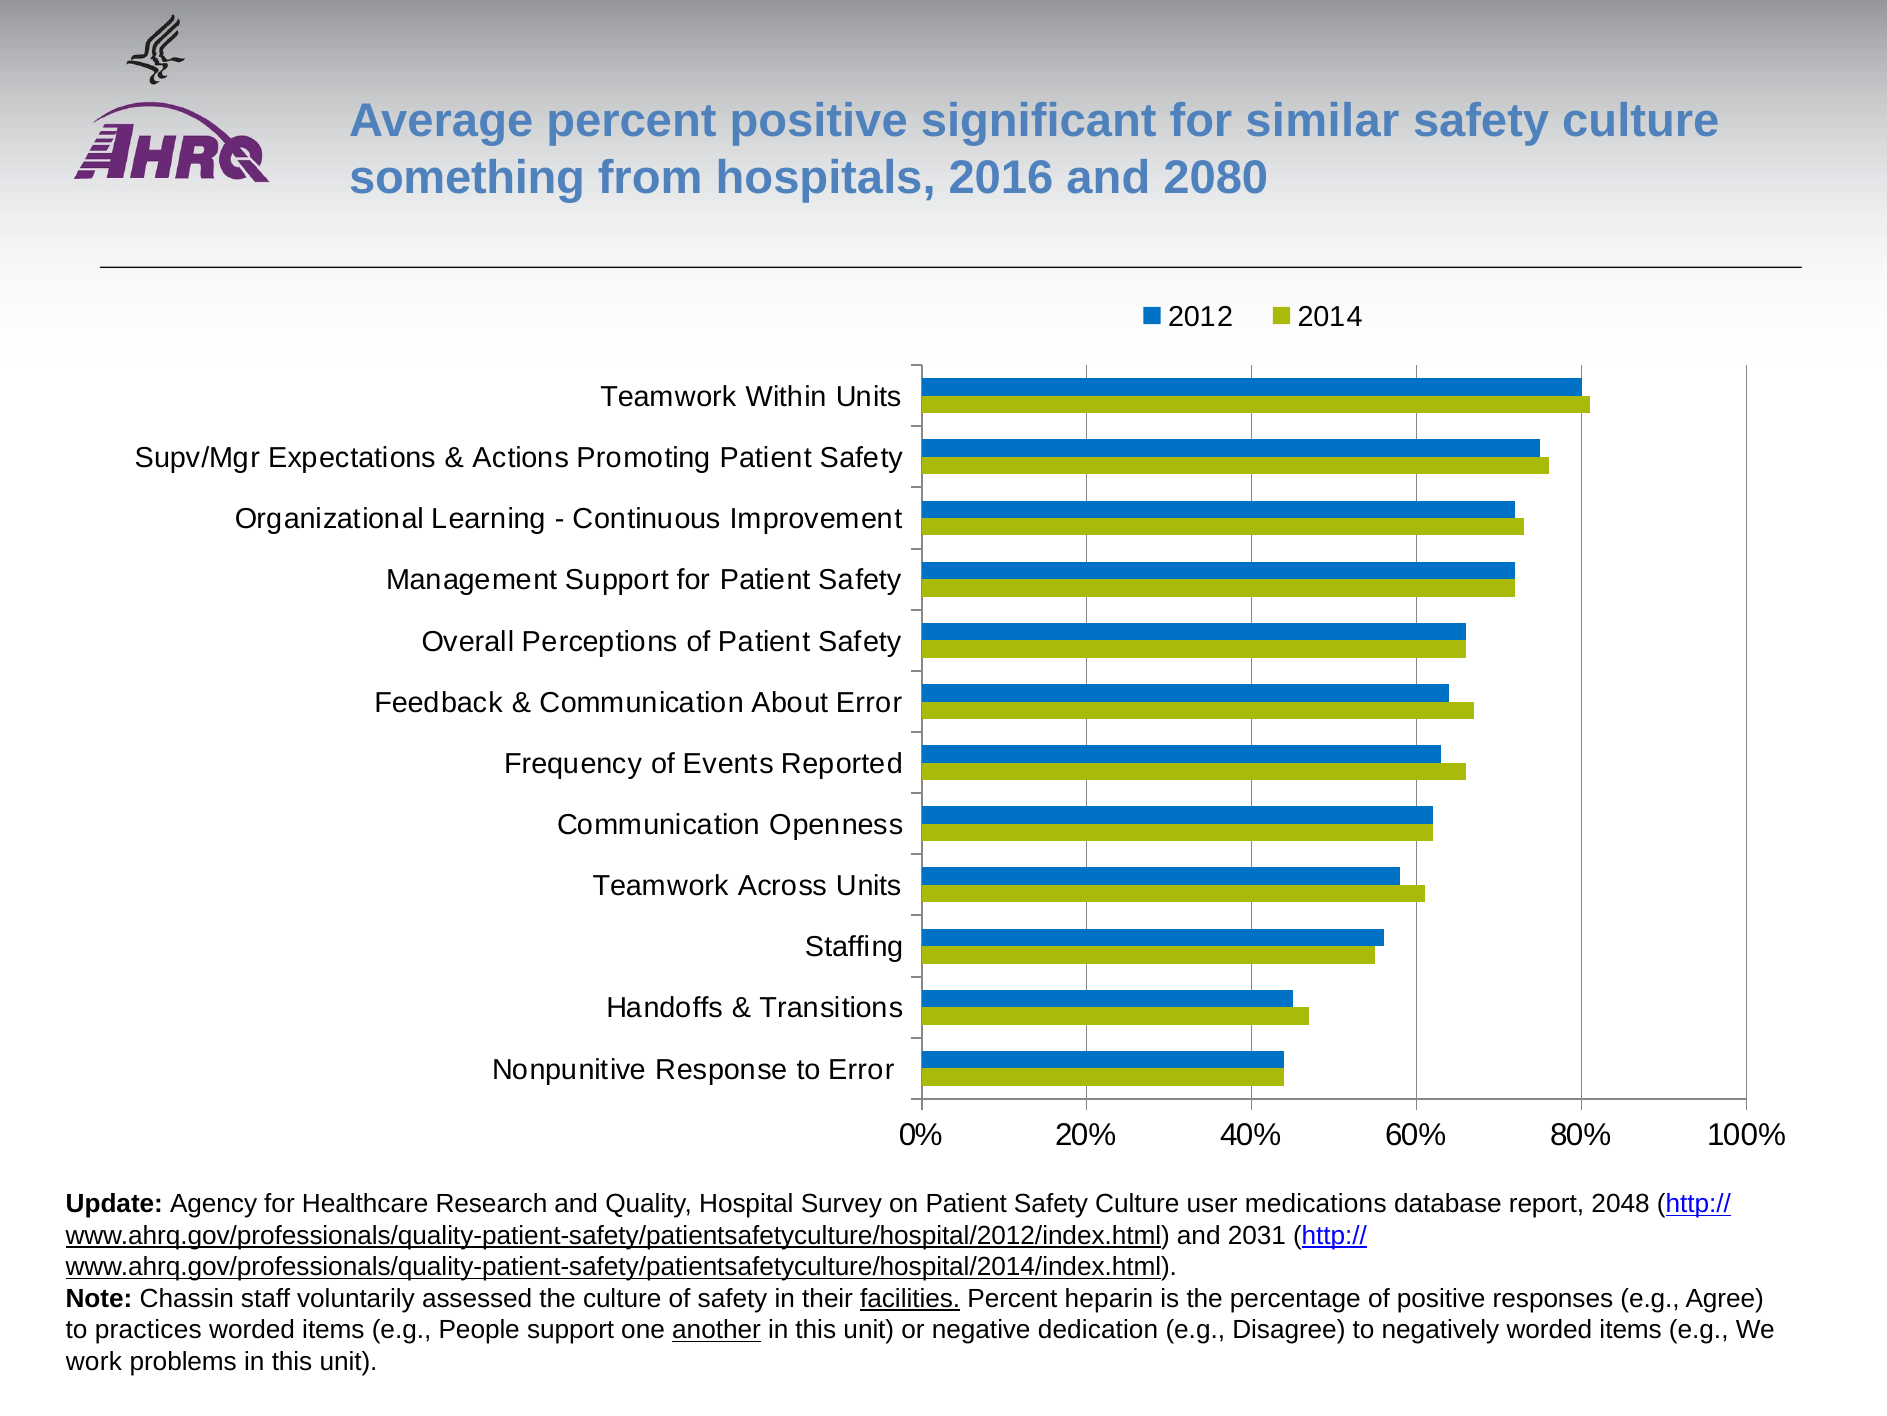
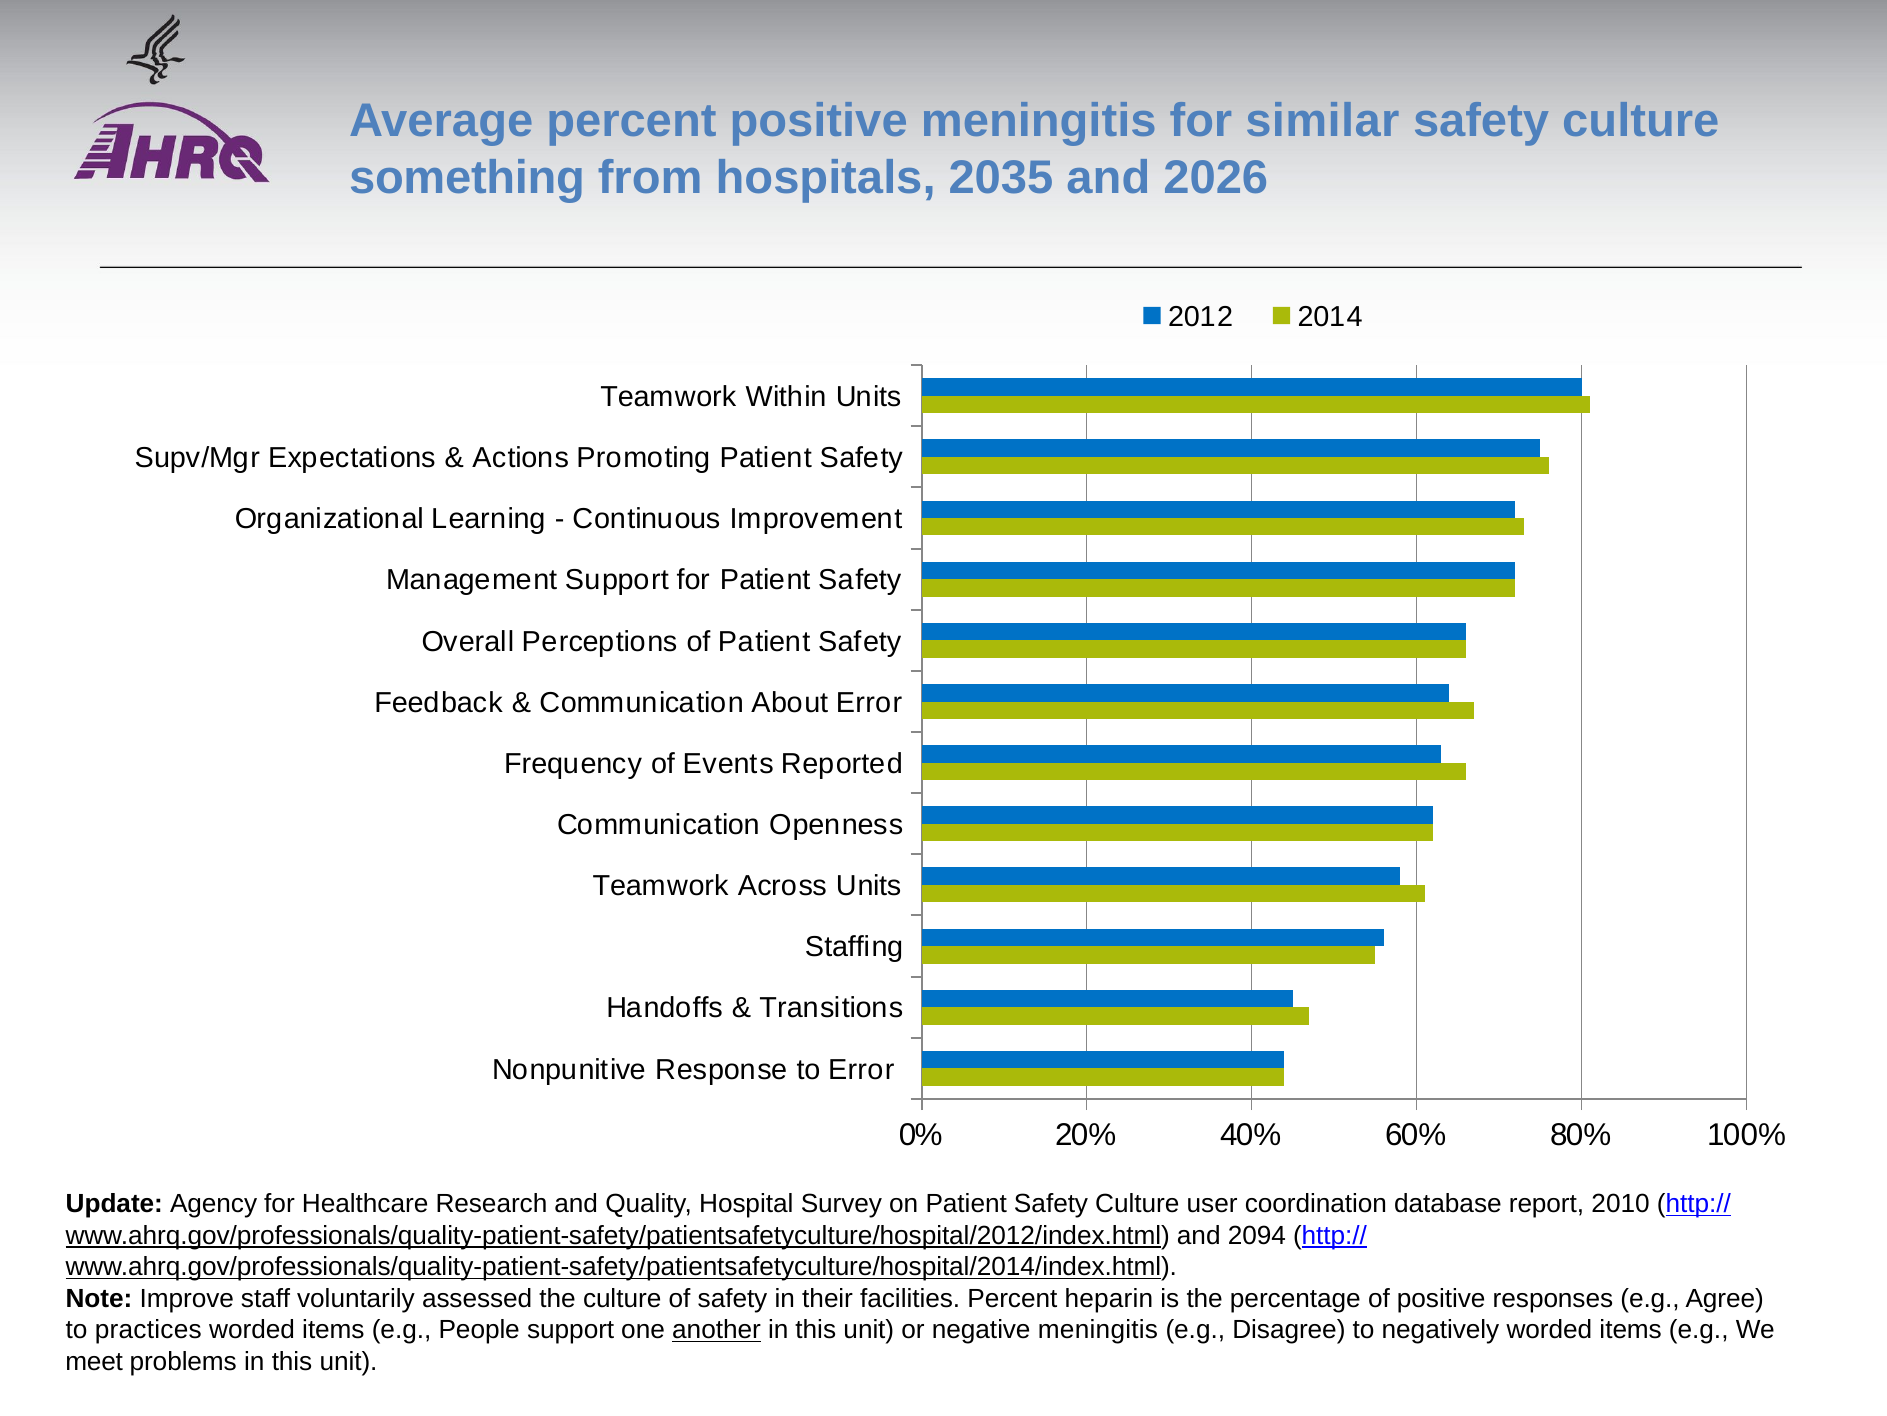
positive significant: significant -> meningitis (1039, 121)
2016: 2016 -> 2035 (1001, 178)
2080: 2080 -> 2026 (1216, 178)
medications: medications -> coordination (1316, 1203)
2048: 2048 -> 2010 (1621, 1203)
2031: 2031 -> 2094 (1257, 1235)
Chassin: Chassin -> Improve (187, 1298)
facilities underline: present -> none (910, 1298)
negative dedication: dedication -> meningitis (1098, 1329)
work: work -> meet (94, 1361)
